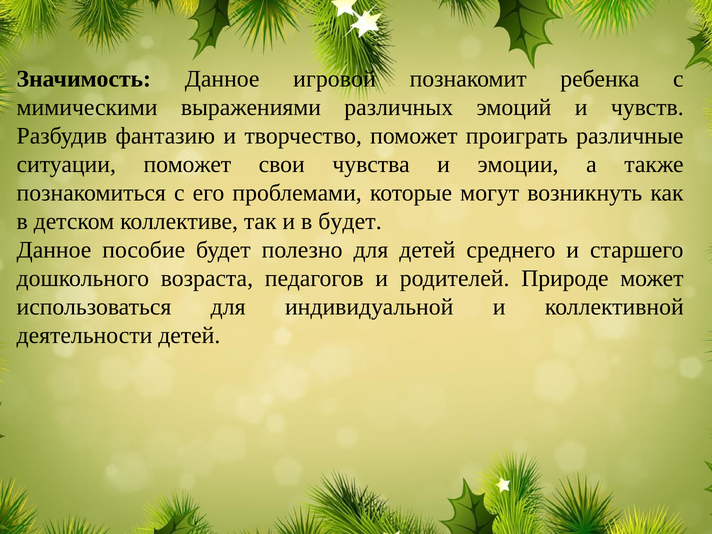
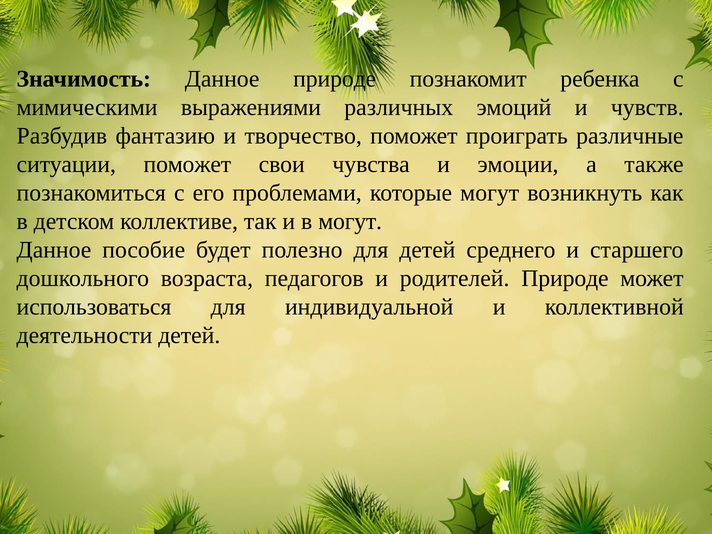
Данное игровой: игровой -> природе (335, 79)
в будет: будет -> могут (350, 221)
